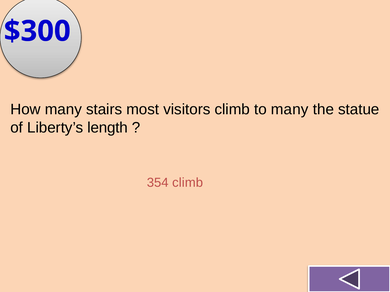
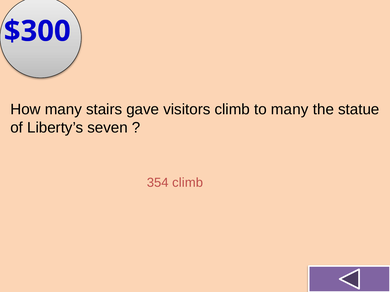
most: most -> gave (143, 110)
length: length -> seven (108, 128)
